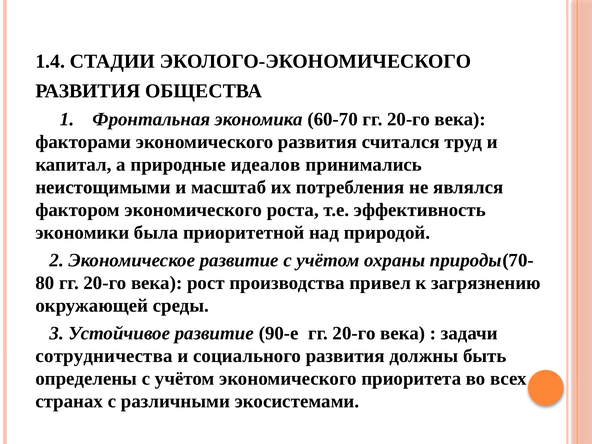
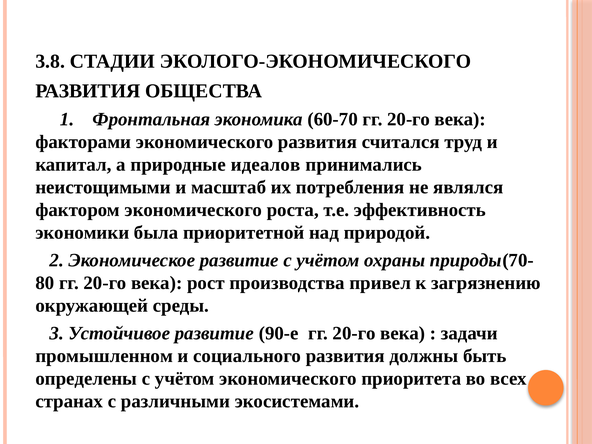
1.4: 1.4 -> 3.8 (50, 61)
сотрудничества: сотрудничества -> промышленном (104, 356)
